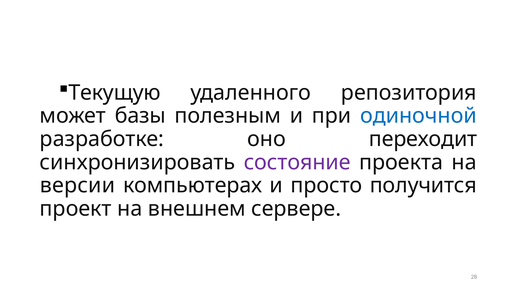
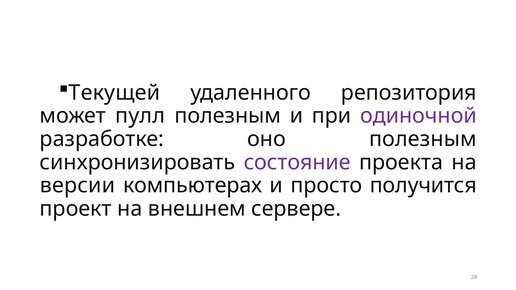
Текущую: Текущую -> Текущей (114, 93)
базы: базы -> пулл (140, 116)
одиночной colour: blue -> purple (418, 116)
оно переходит: переходит -> полезным (423, 139)
